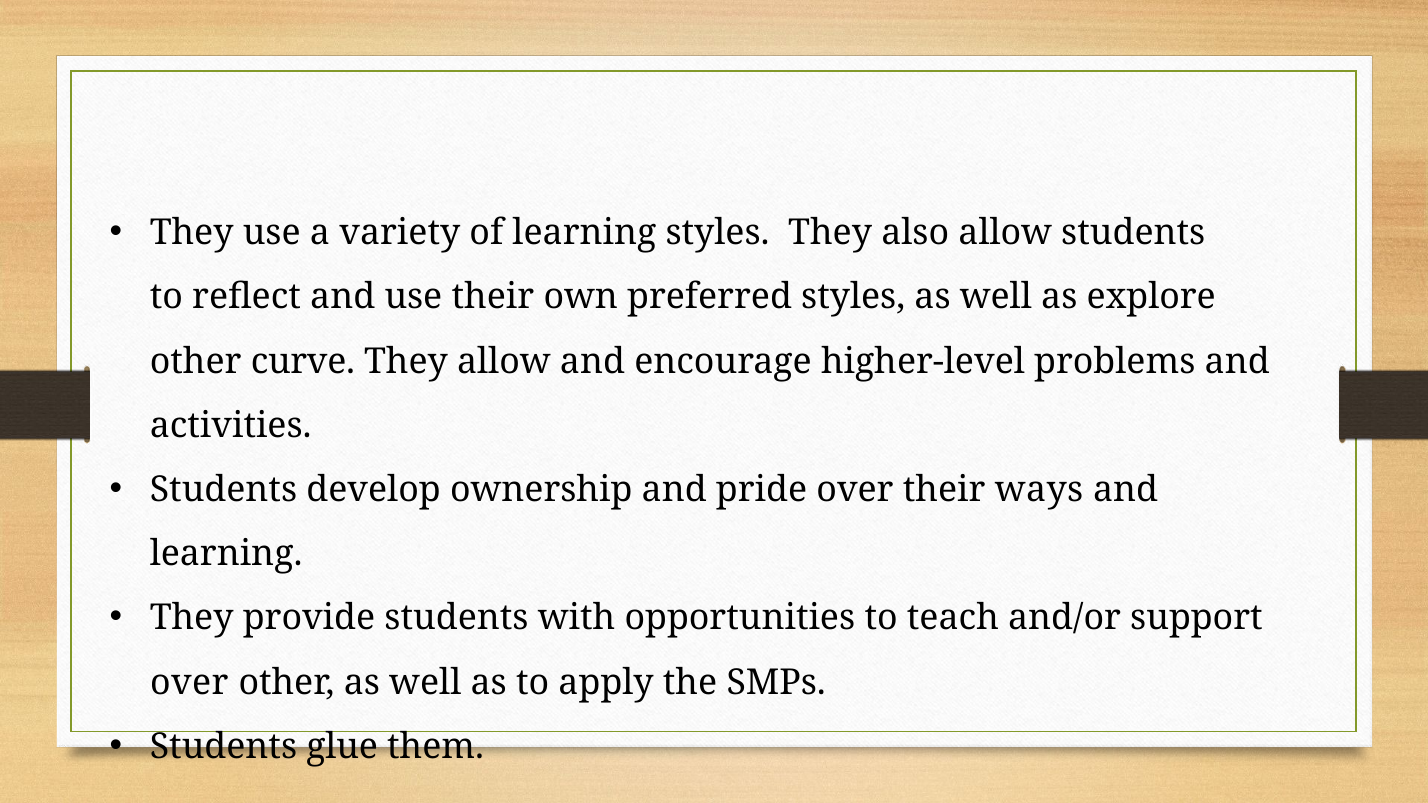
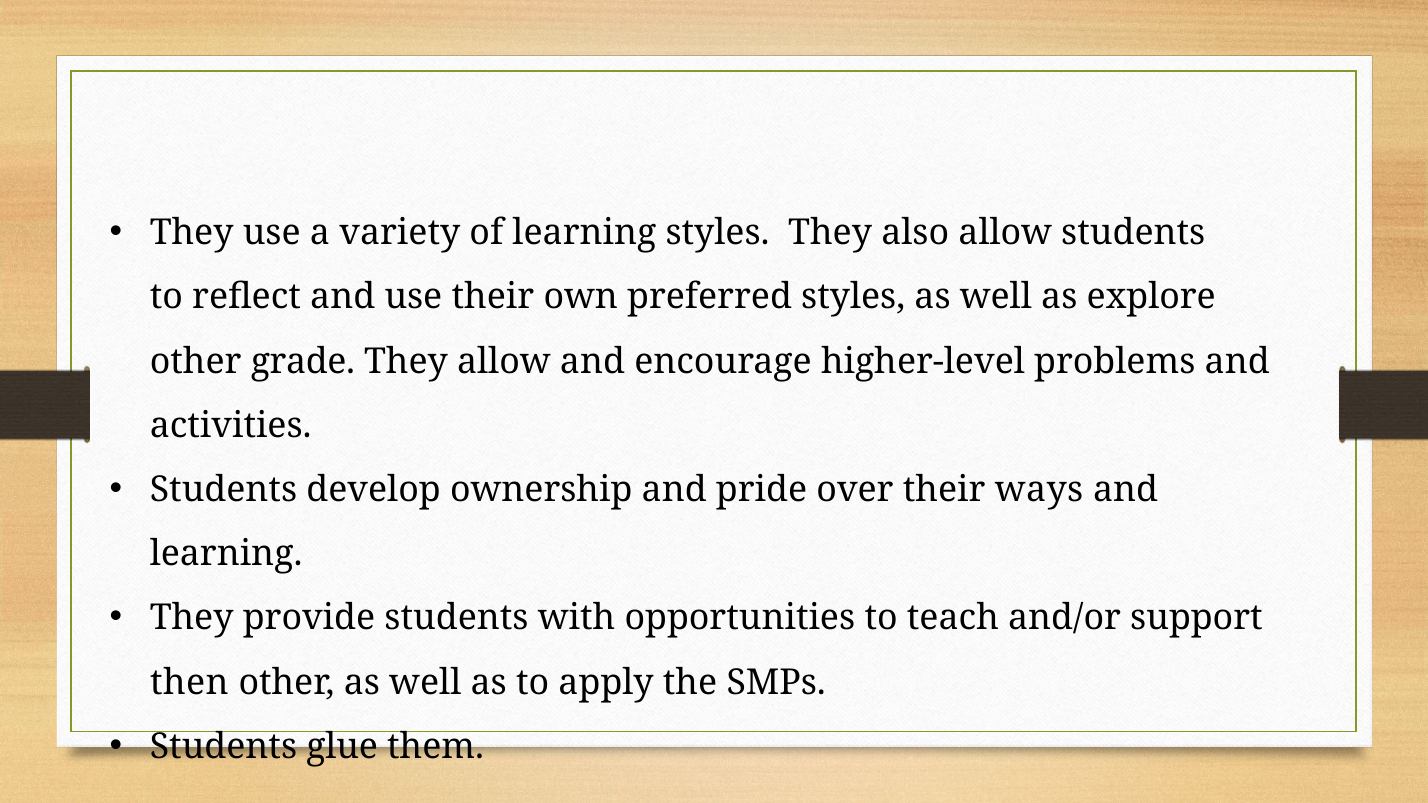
curve: curve -> grade (303, 361)
over: over -> then (189, 683)
